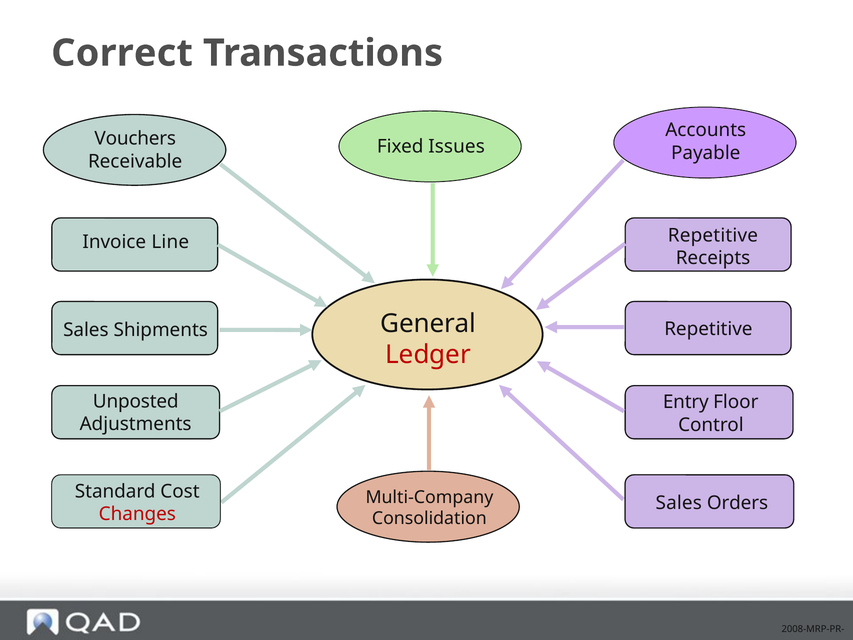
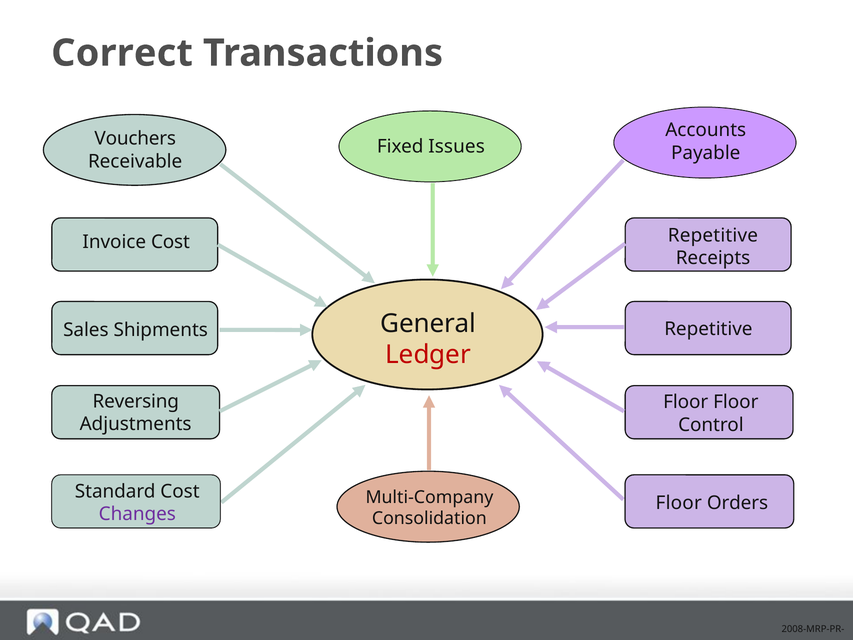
Invoice Line: Line -> Cost (170, 242)
Unposted: Unposted -> Reversing (136, 401)
Entry: Entry -> Floor (686, 402)
Sales: Sales -> Floor (679, 503)
Changes colour: red -> purple (137, 514)
